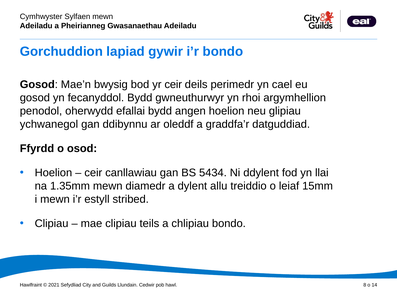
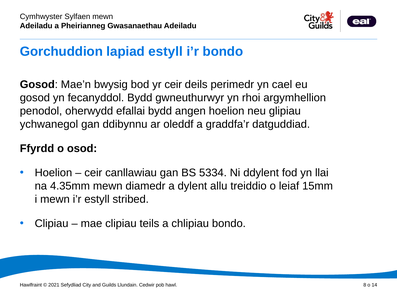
lapiad gywir: gywir -> estyll (166, 51)
5434: 5434 -> 5334 (213, 173)
1.35mm: 1.35mm -> 4.35mm (70, 186)
